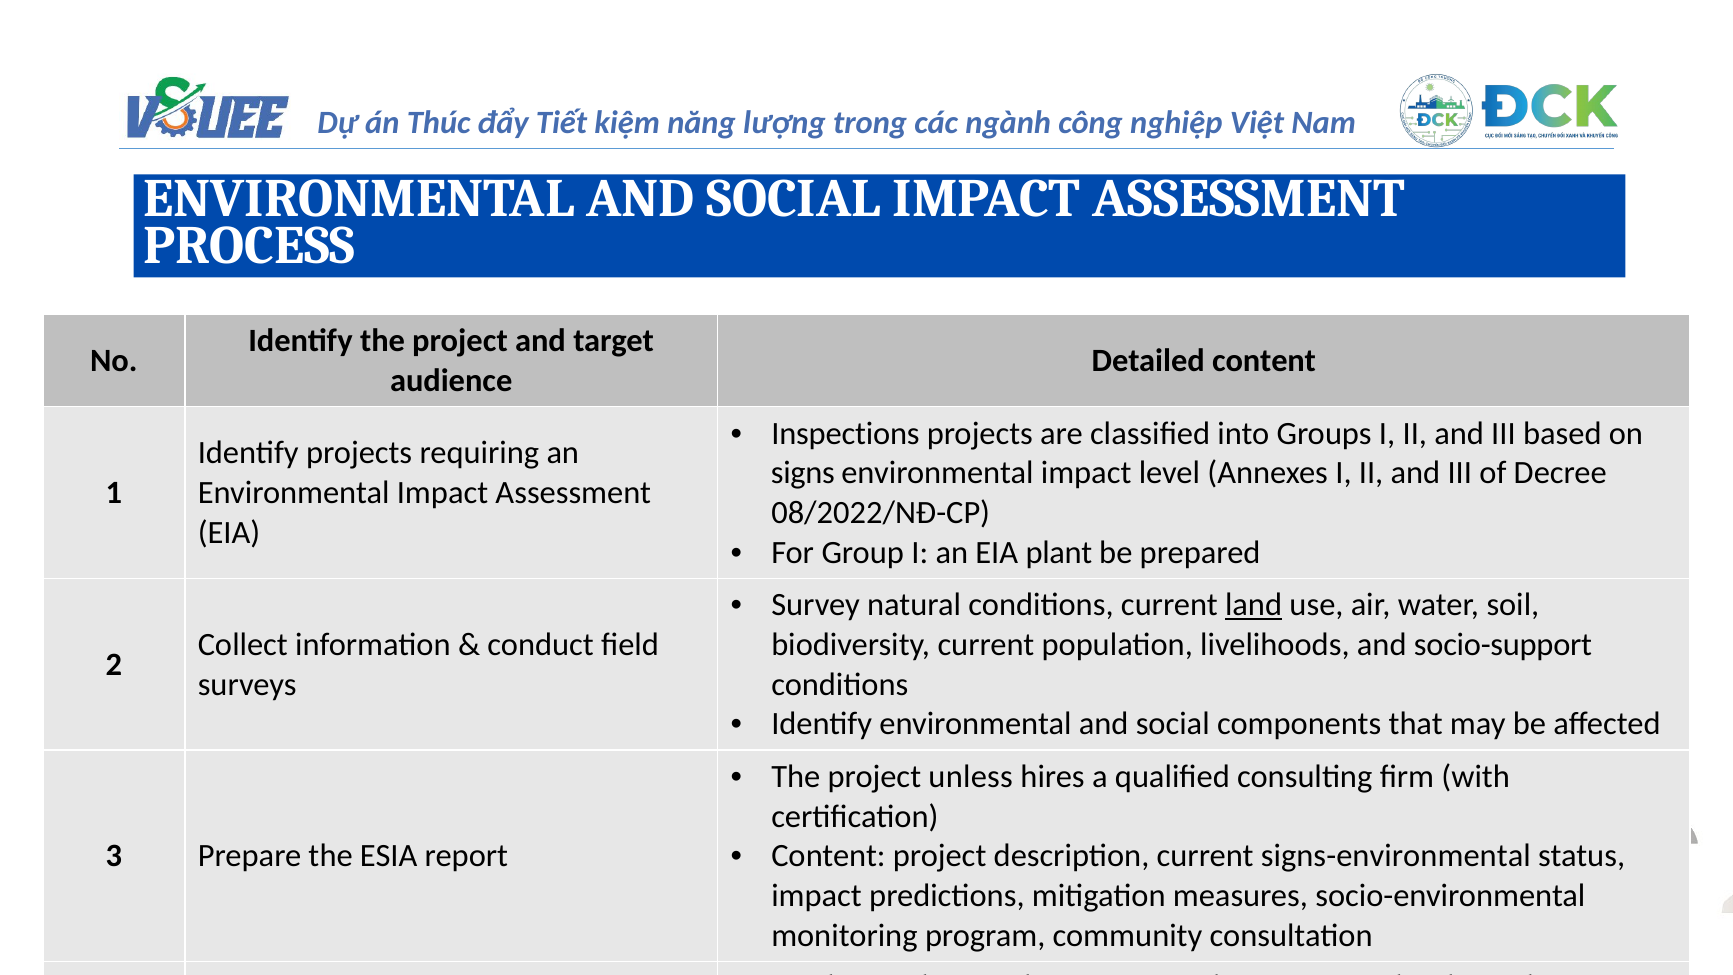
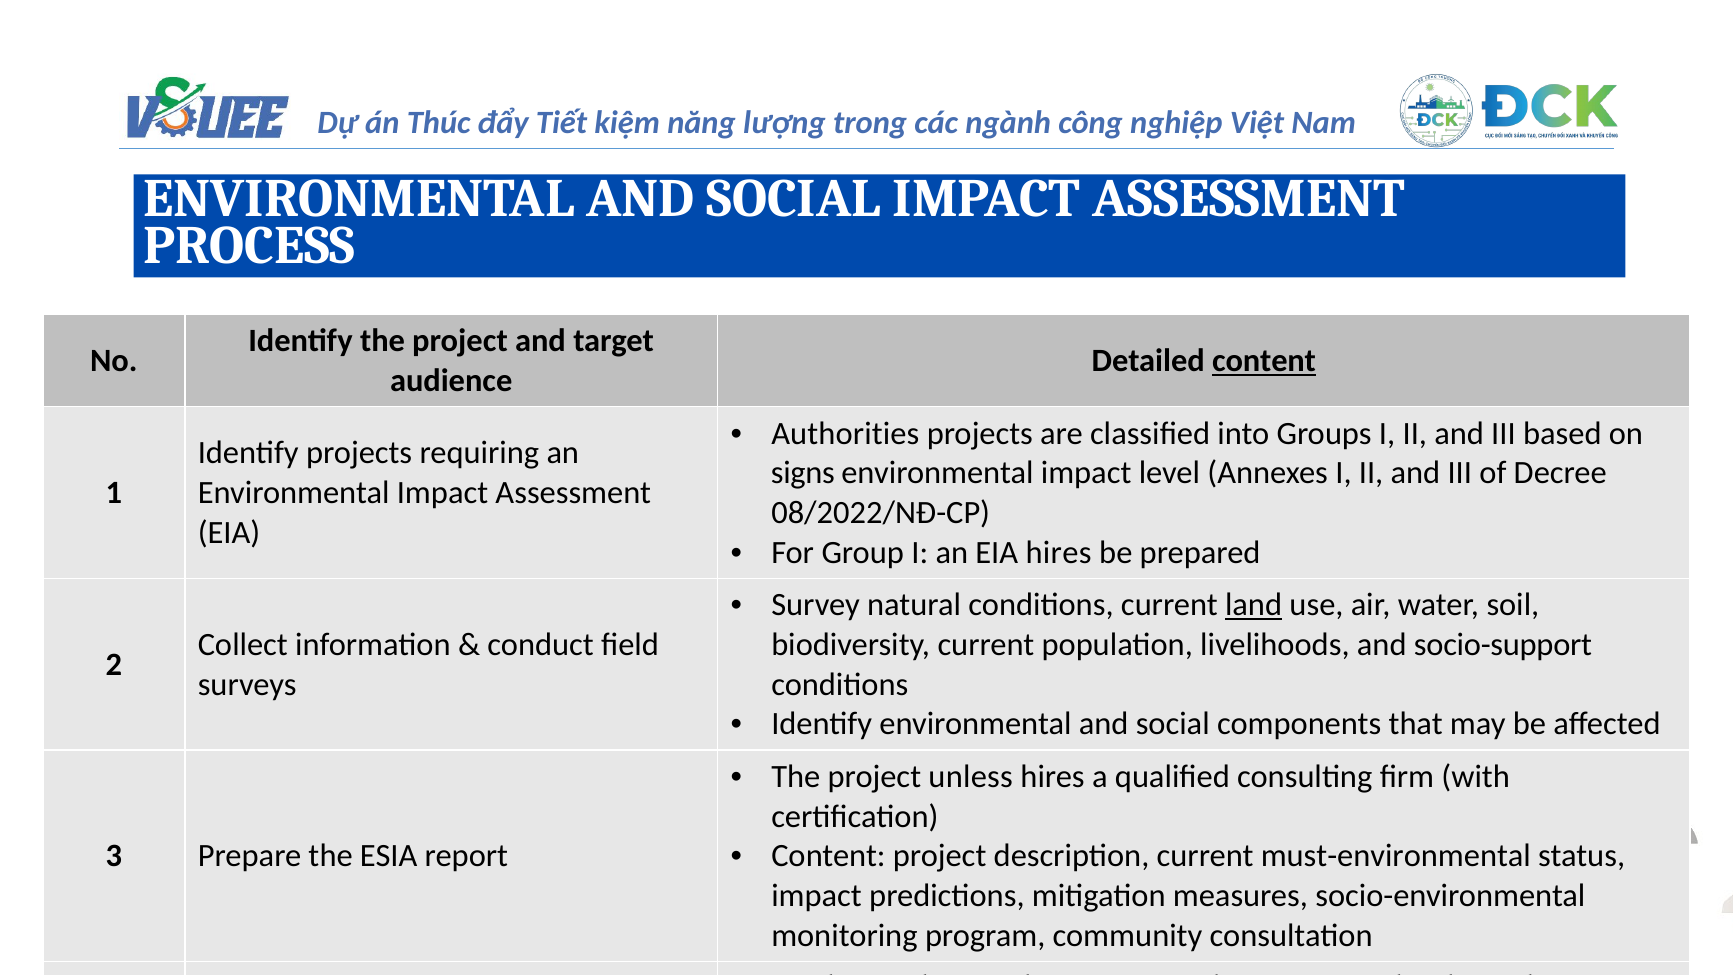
content underline: none -> present (1264, 361)
Inspections: Inspections -> Authorities (845, 433)
EIA plant: plant -> hires (1059, 552)
signs-environmental: signs-environmental -> must-environmental (1396, 856)
